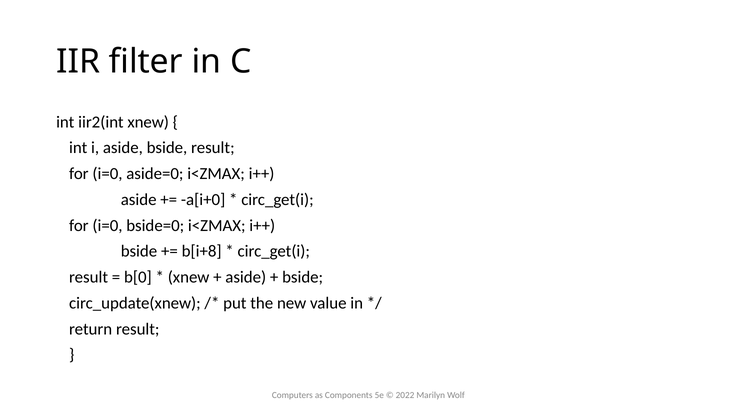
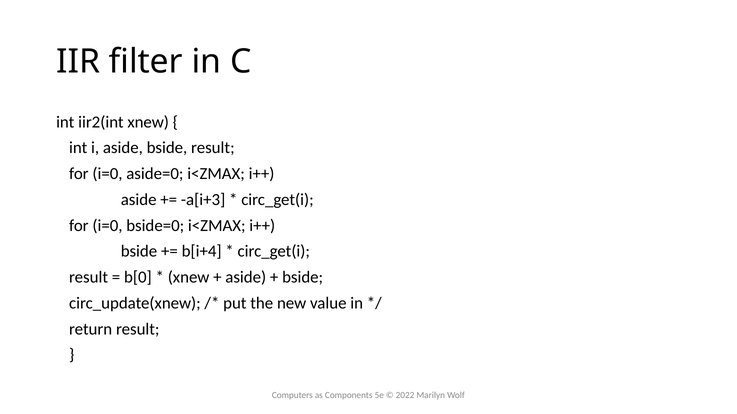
a[i+0: a[i+0 -> a[i+3 (203, 200)
b[i+8: b[i+8 -> b[i+4 (202, 252)
